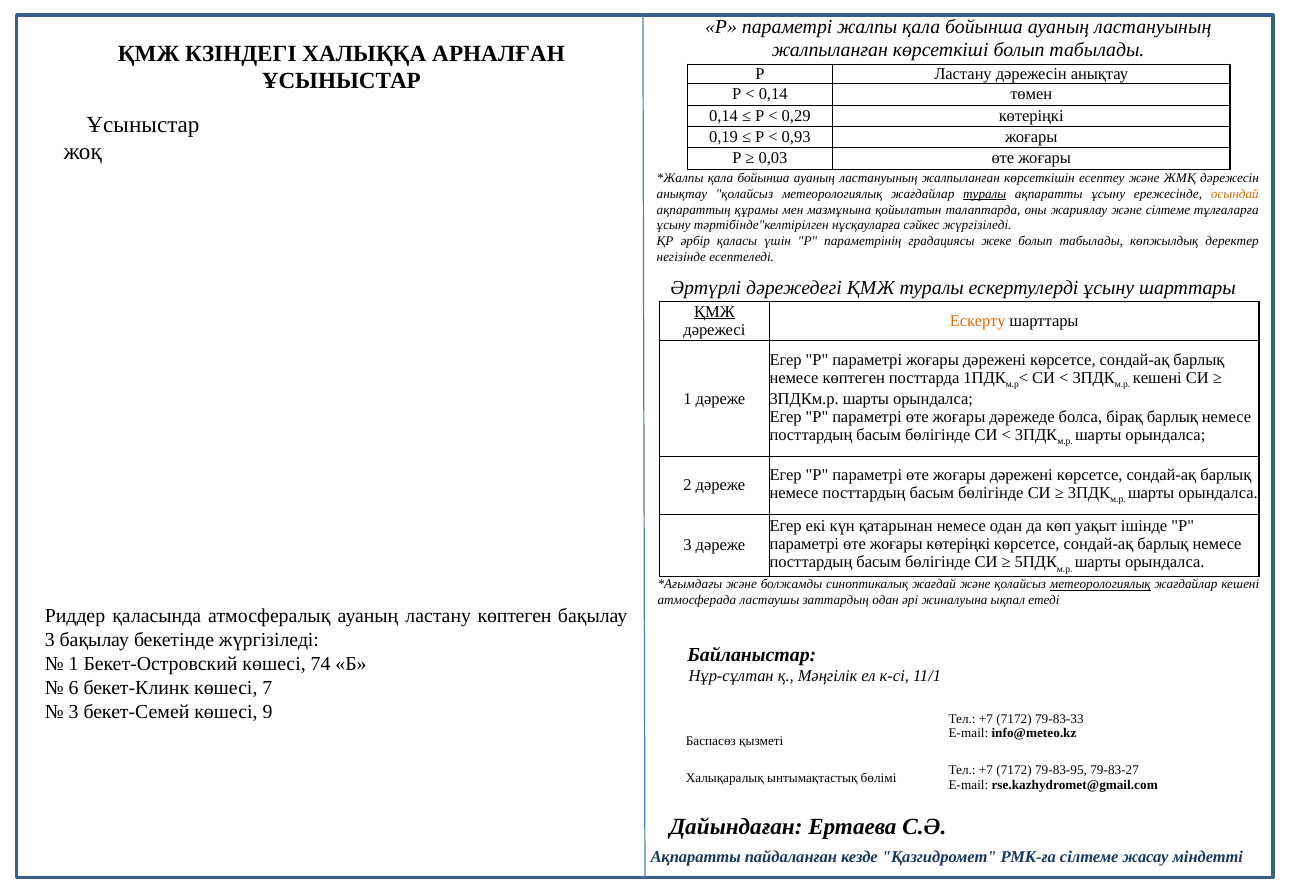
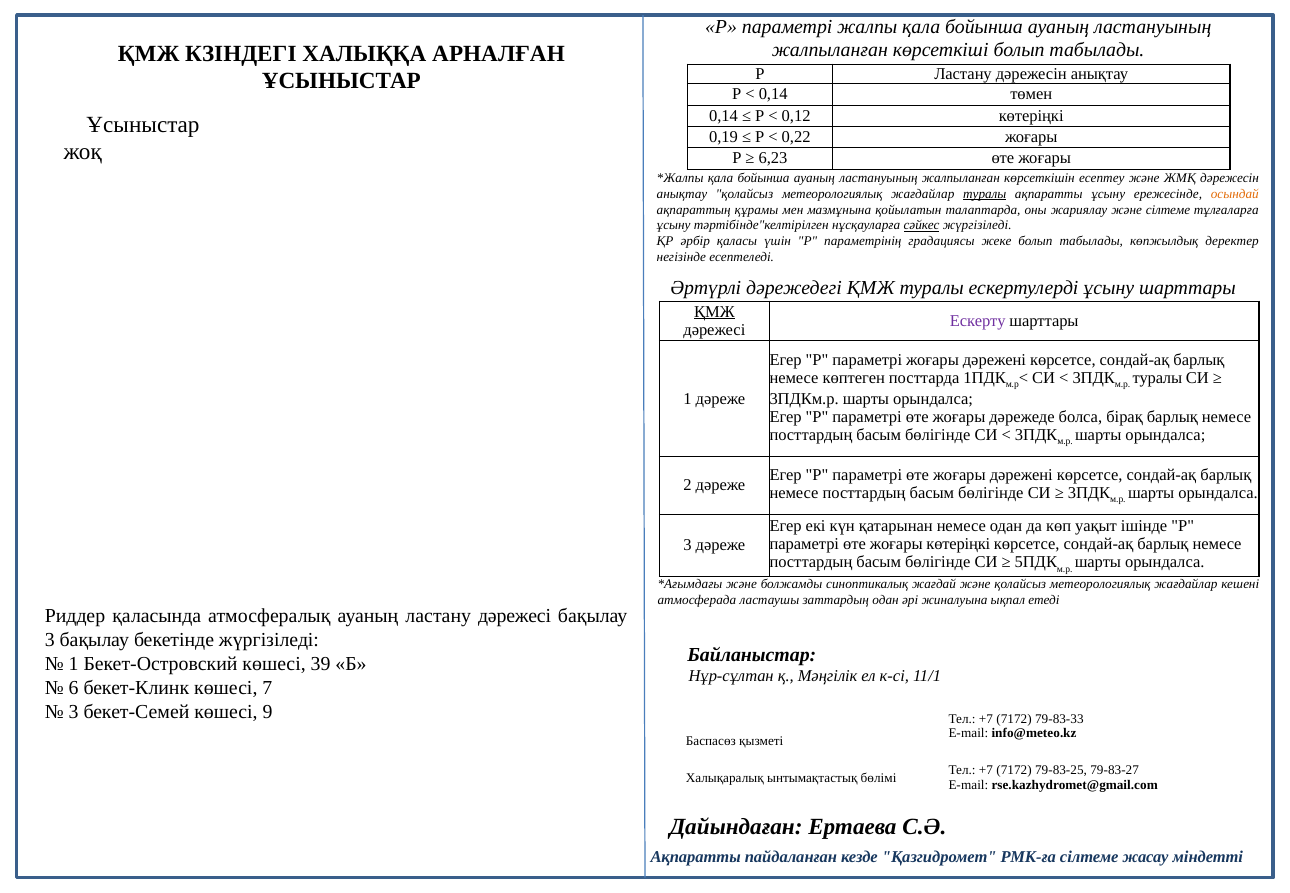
0,29: 0,29 -> 0,12 (796, 116)
0,93: 0,93 -> 0,22 (796, 137)
0,03: 0,03 -> 6,23 (773, 158)
сәйкес underline: none -> present (922, 226)
Ескерту colour: orange -> purple (978, 321)
кешені: кешені -> туралы (1157, 378)
метеорологиялық underline: present -> none (1100, 584)
ластану көптеген: көптеген -> дәрежесі (515, 616)
74: 74 -> 39 (321, 664)
79-83-95: 79-83-95 -> 79-83-25 (1061, 770)
